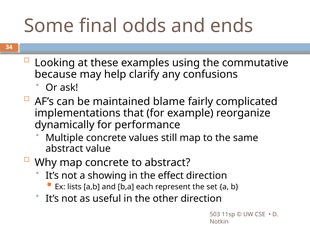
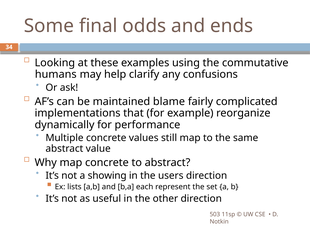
because: because -> humans (56, 75)
effect: effect -> users (171, 176)
